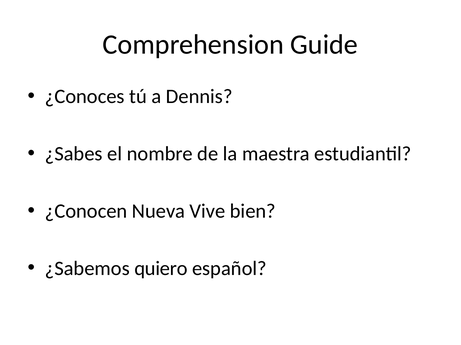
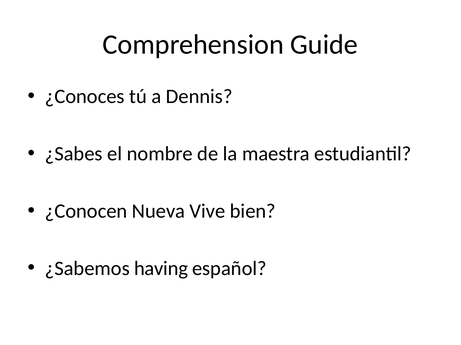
quiero: quiero -> having (161, 269)
